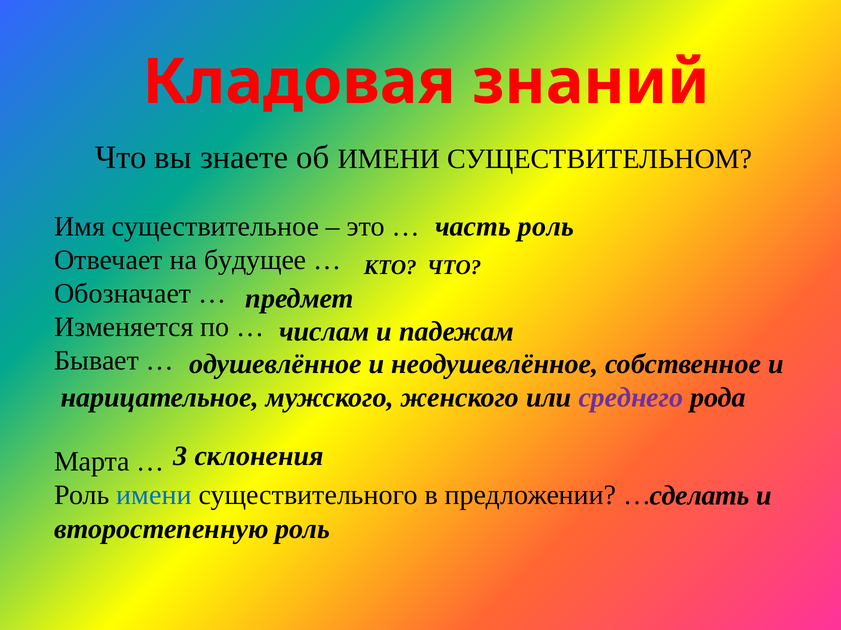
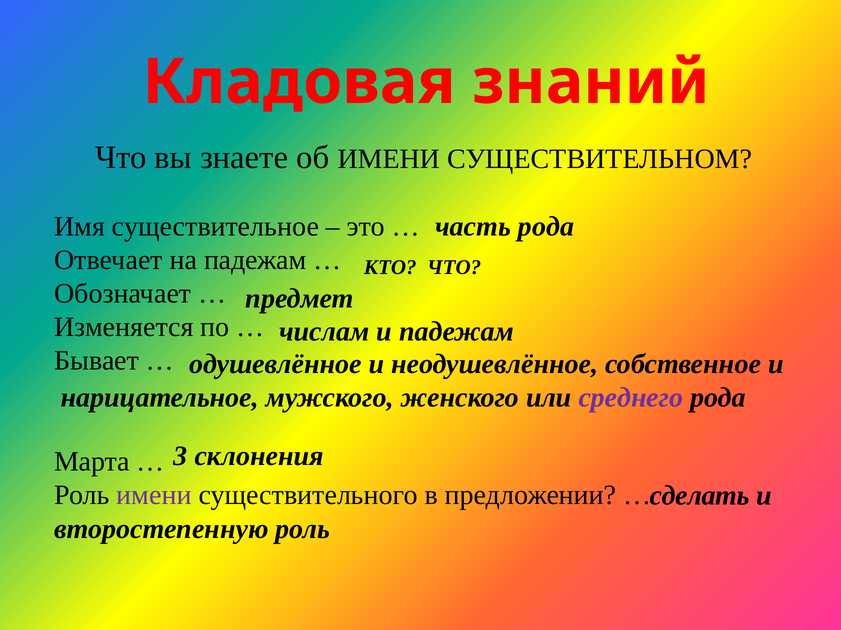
часть роль: роль -> рода (546, 227)
на будущее: будущее -> падежам (255, 260)
имени colour: blue -> purple (154, 496)
